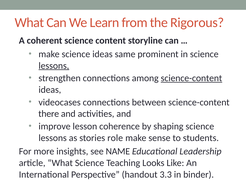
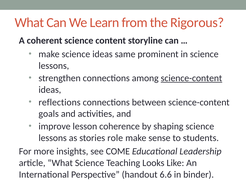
lessons underline: present -> none (54, 65)
videocases: videocases -> reflections (60, 102)
there: there -> goals (49, 113)
NAME: NAME -> COME (118, 151)
3.3: 3.3 -> 6.6 (166, 174)
